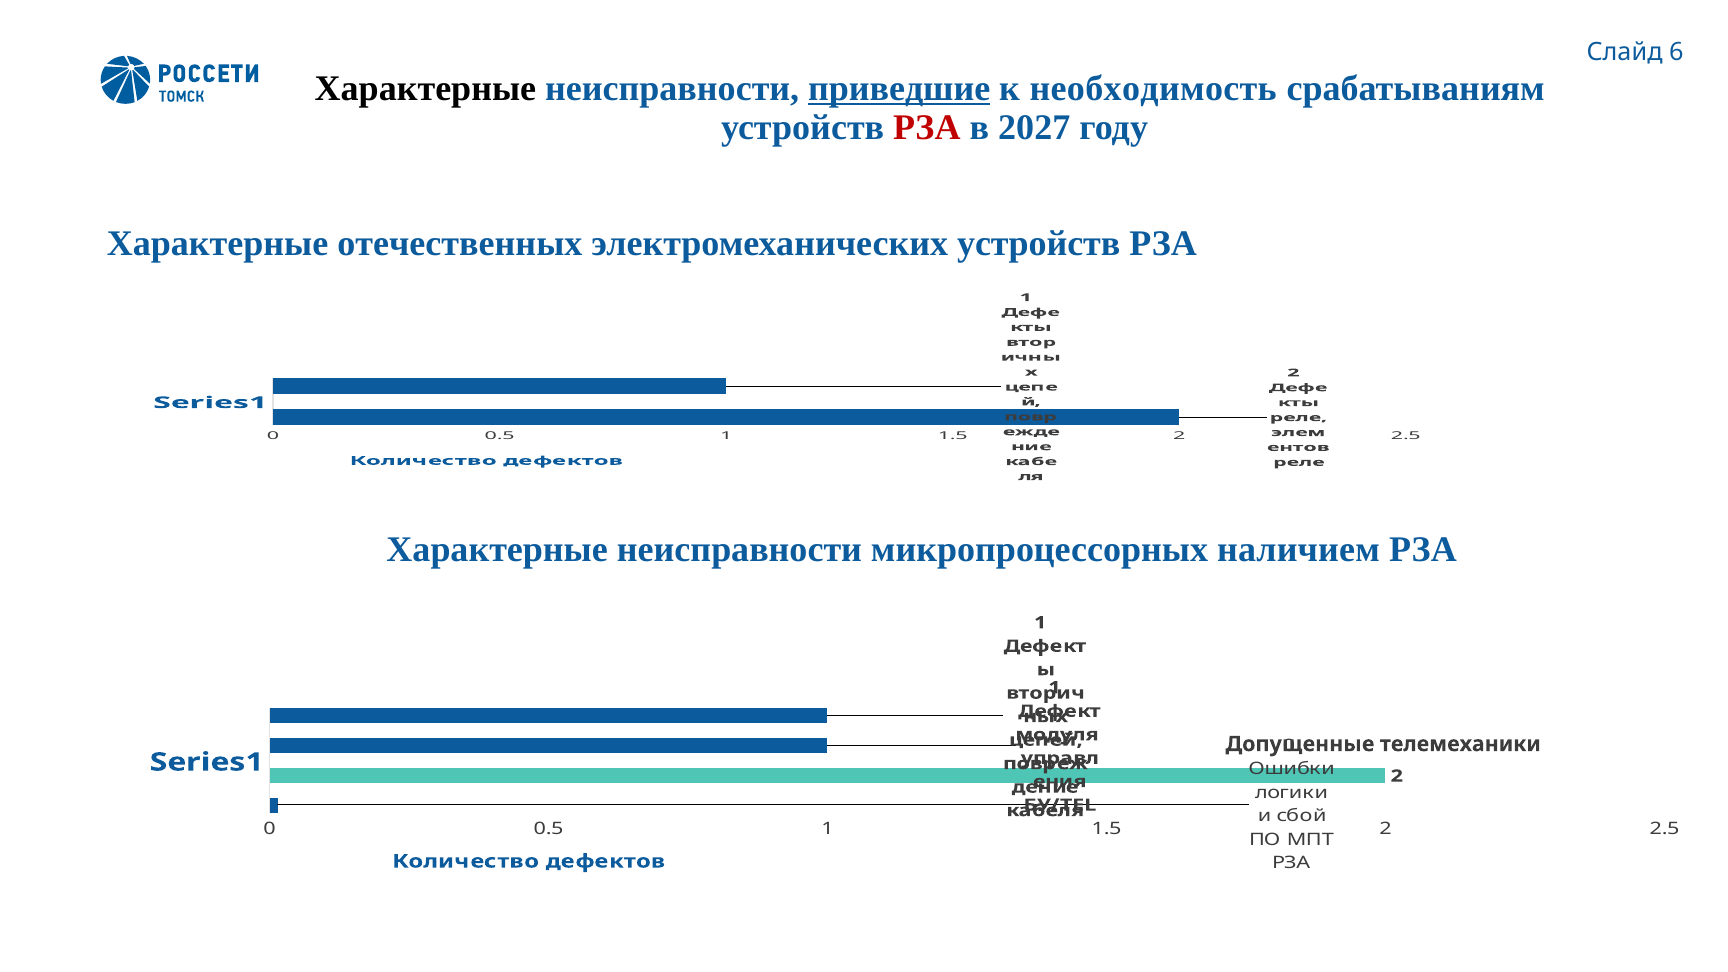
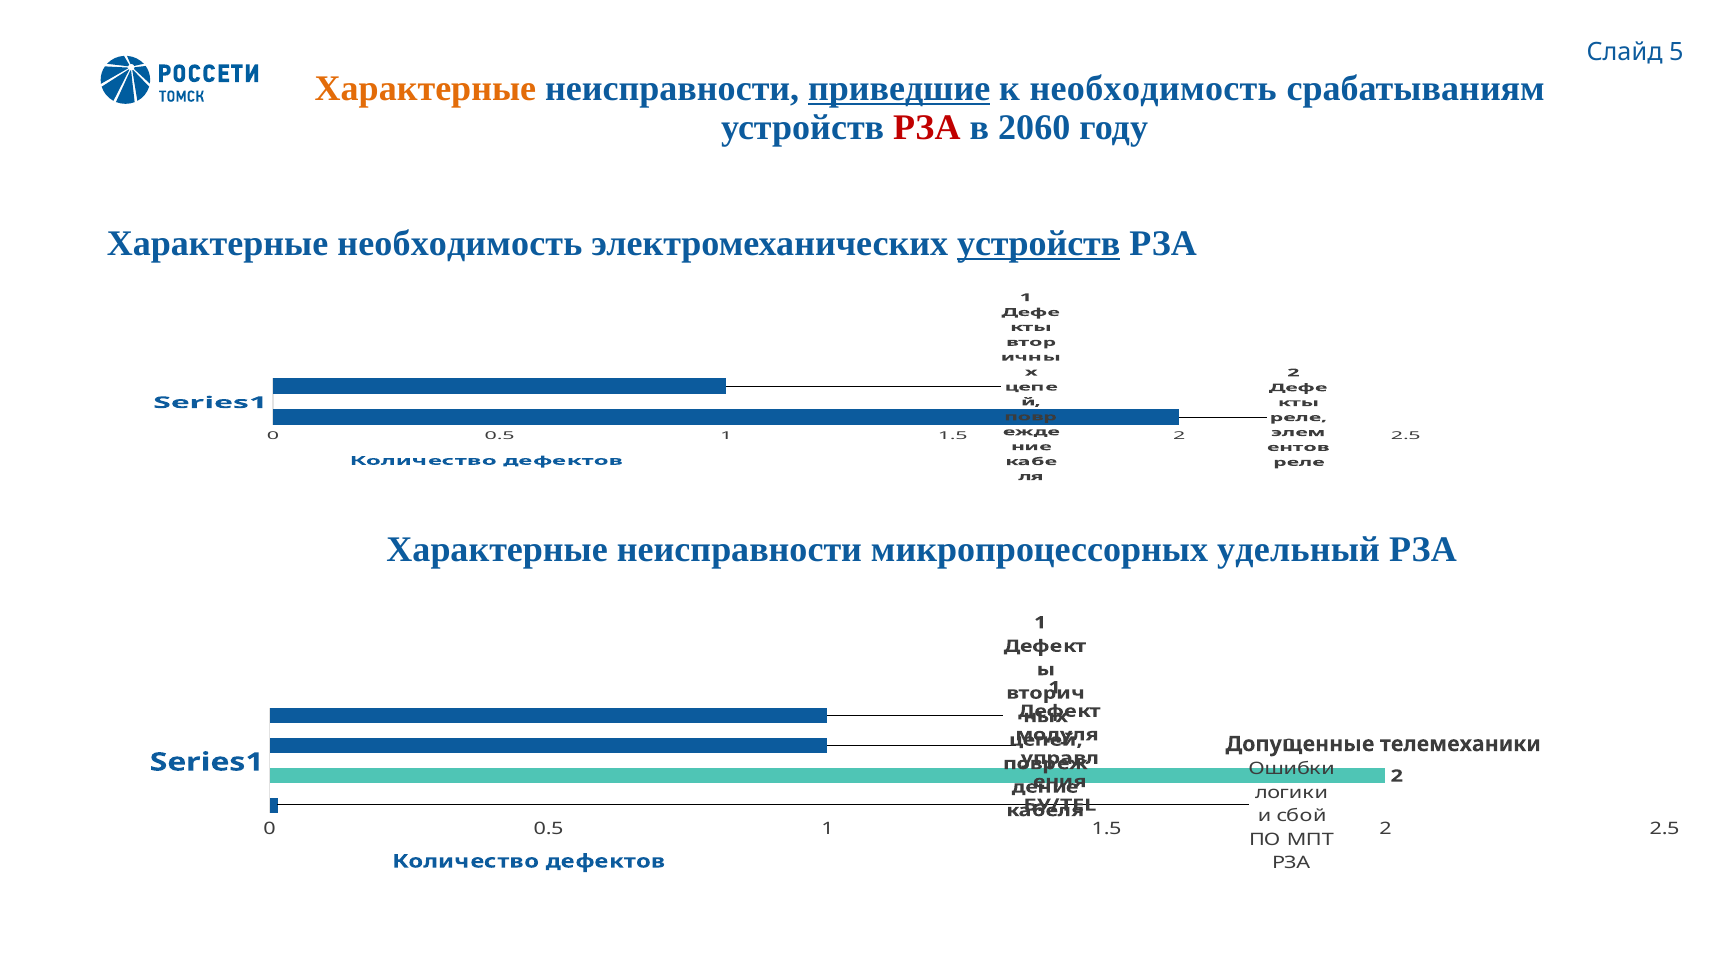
6: 6 -> 5 (1676, 52)
Характерные colour: black -> orange (425, 89)
2027: 2027 -> 2060 (1034, 128)
Характерные отечественных: отечественных -> необходимость (460, 244)
устройств underline: none -> present (1039, 244)
наличием: наличием -> удельный (1299, 549)
